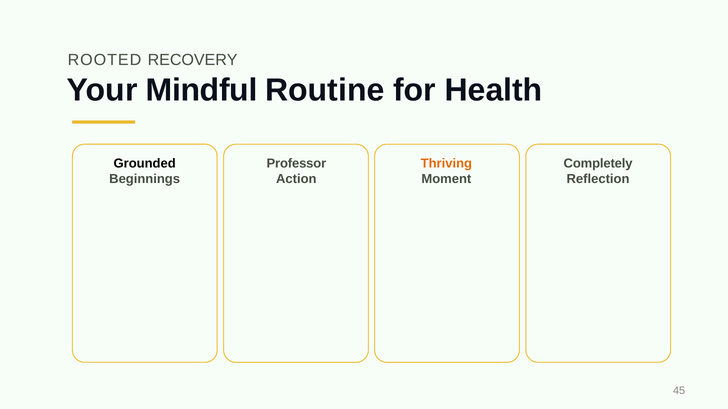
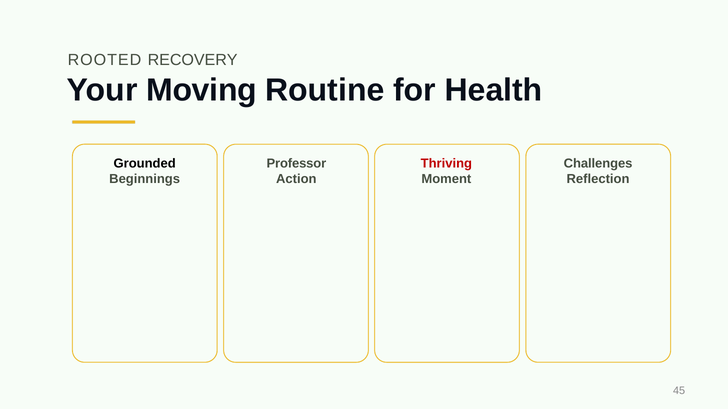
Mindful: Mindful -> Moving (202, 90)
Thriving colour: orange -> red (446, 164)
Completely: Completely -> Challenges (598, 164)
